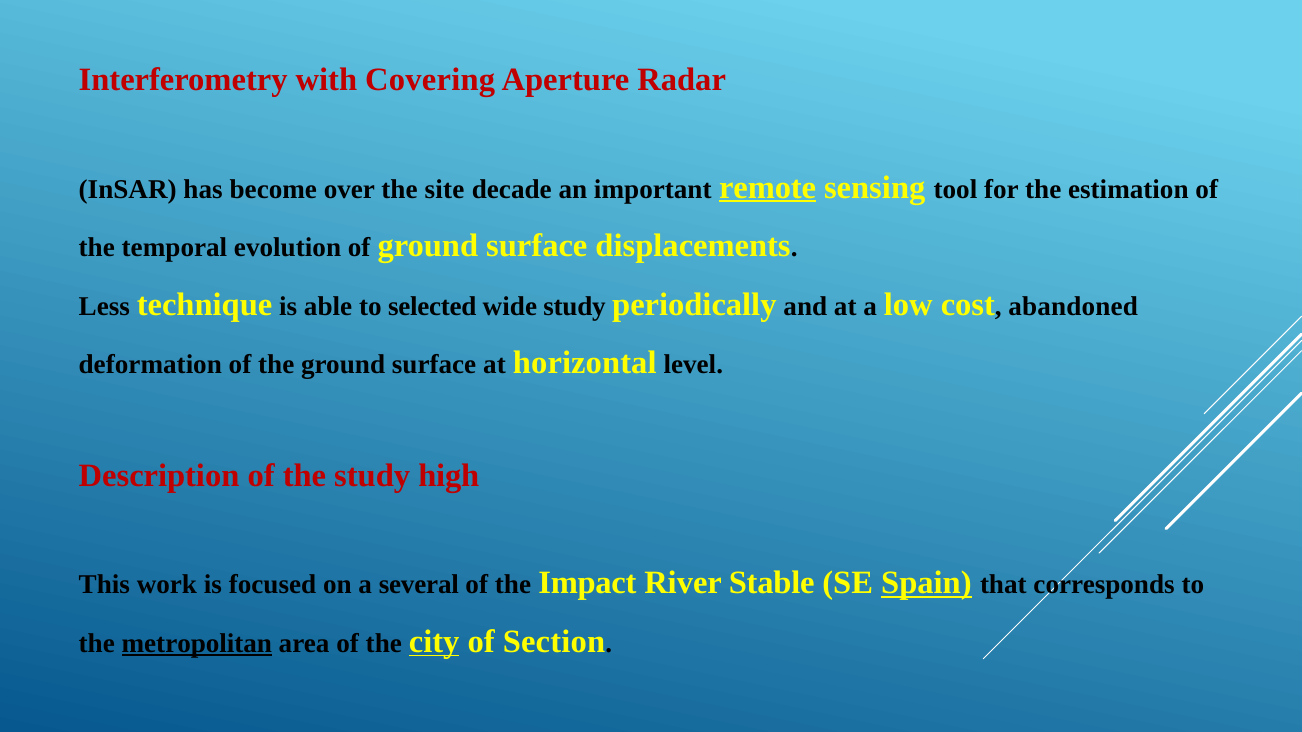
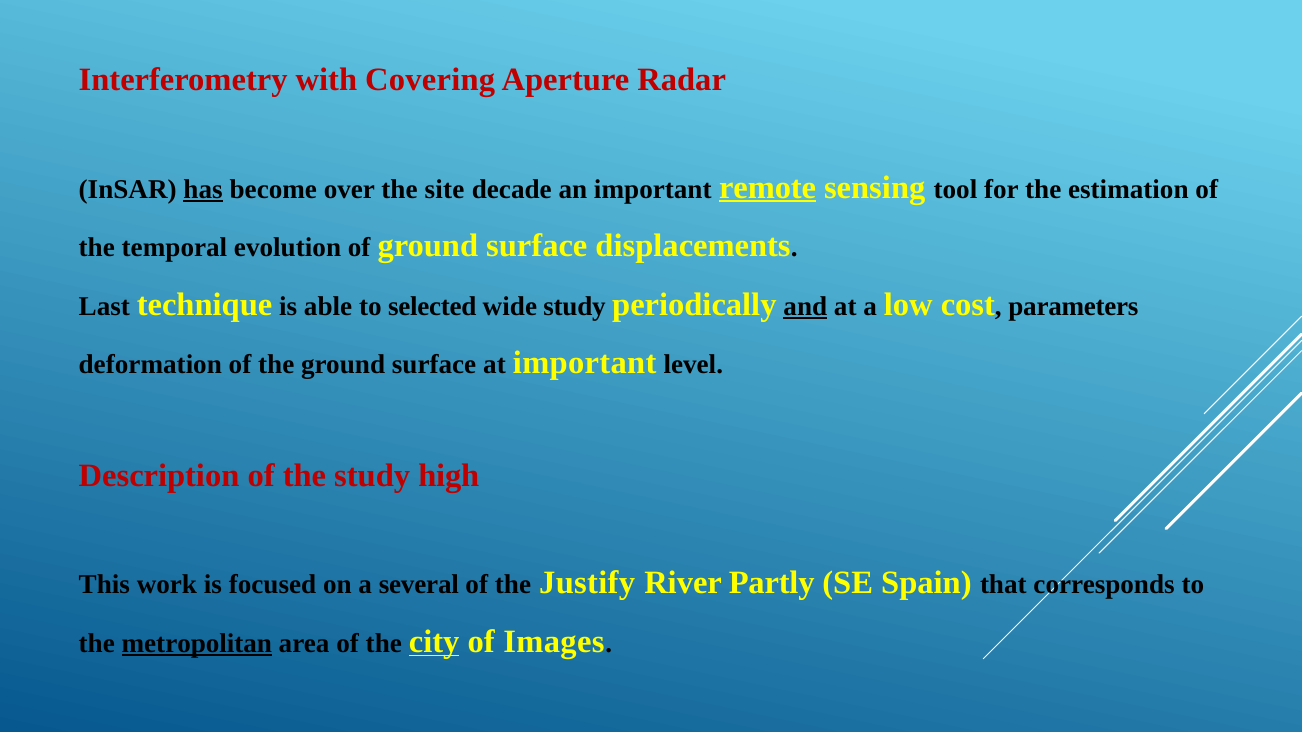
has underline: none -> present (203, 189)
Less: Less -> Last (104, 306)
and underline: none -> present (805, 306)
abandoned: abandoned -> parameters (1073, 306)
at horizontal: horizontal -> important (585, 363)
Impact: Impact -> Justify (587, 583)
Stable: Stable -> Partly (772, 583)
Spain underline: present -> none (926, 583)
Section: Section -> Images (554, 642)
